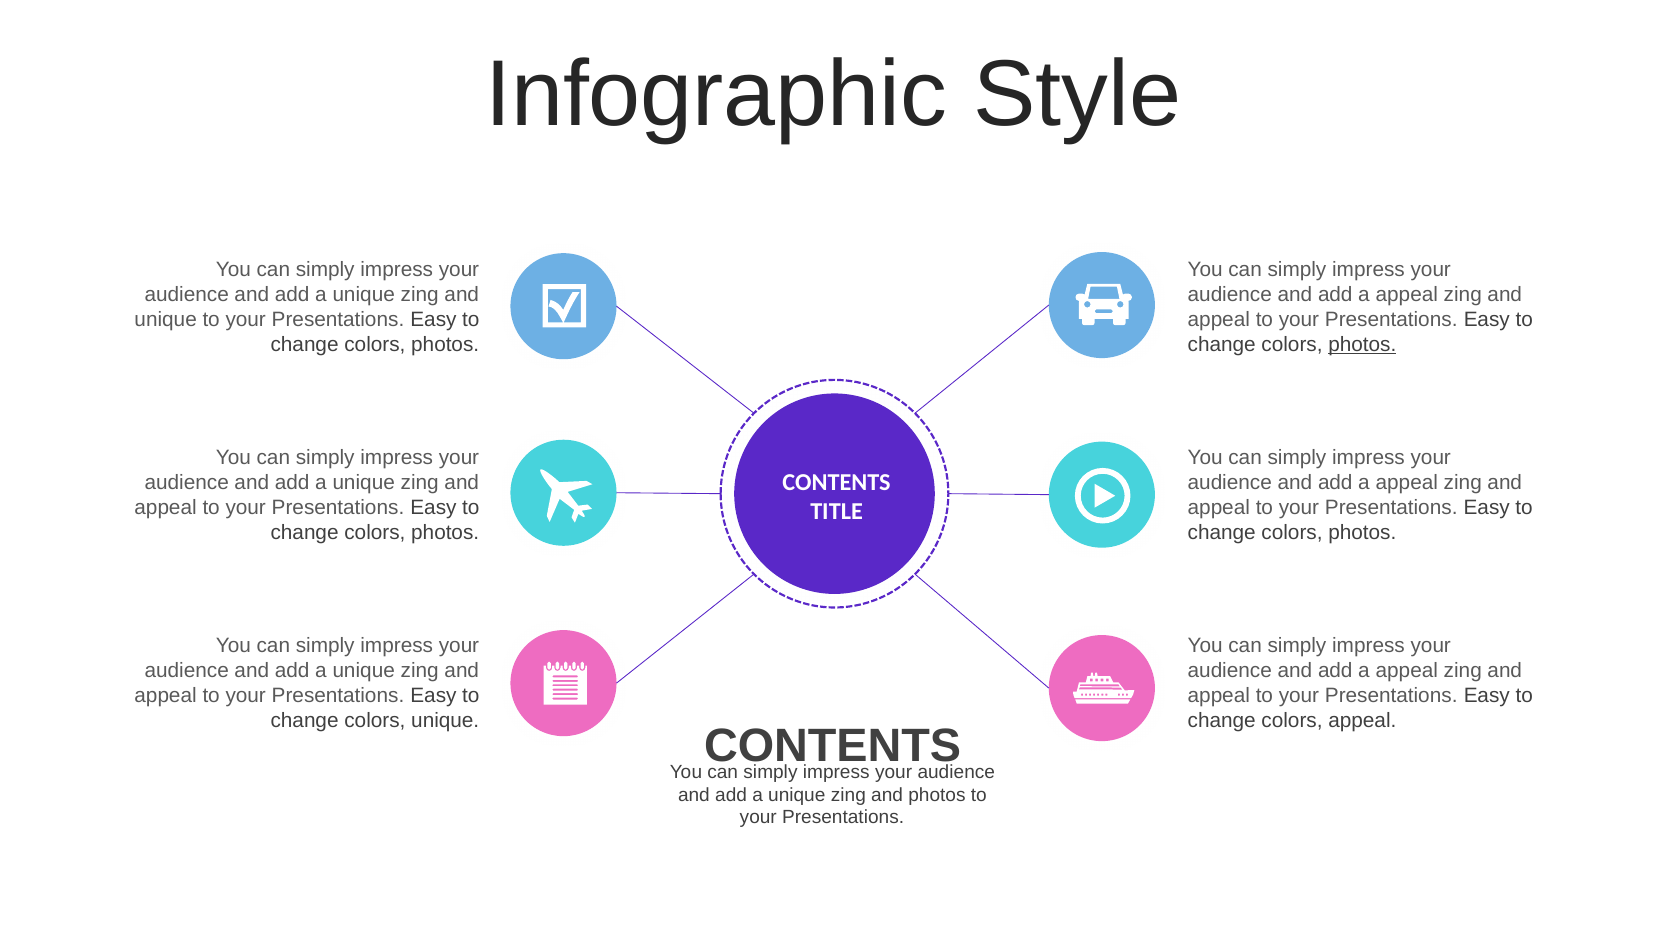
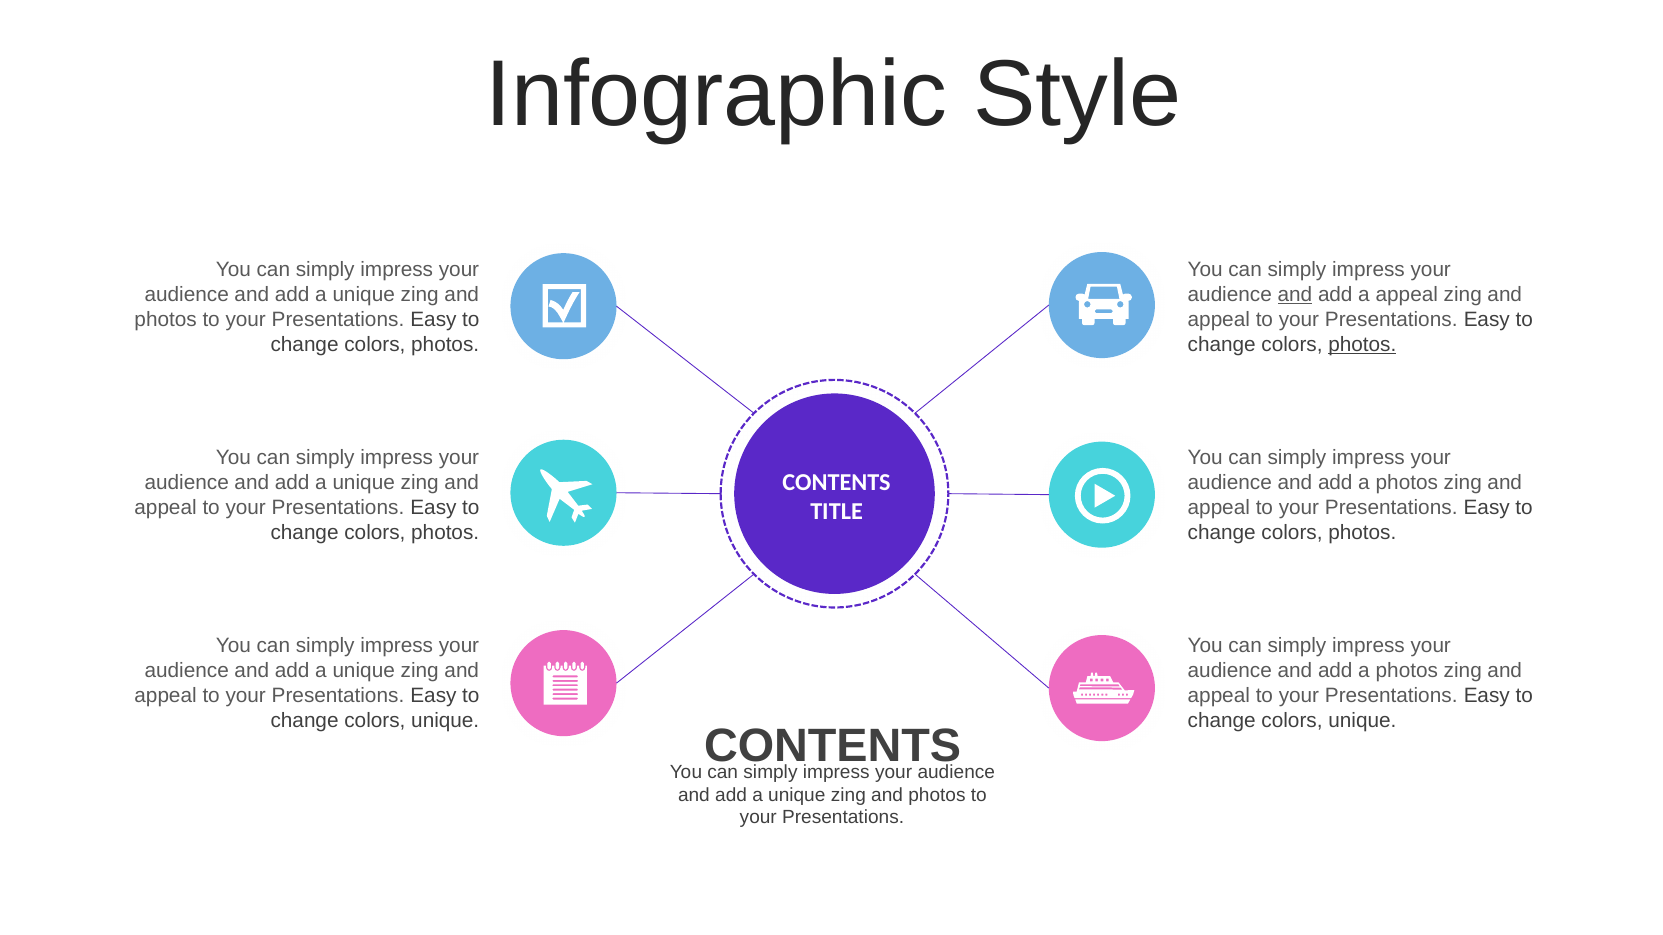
and underline: none -> present (1295, 295)
unique: unique -> photos (166, 320)
appeal: appeal -> photos (1407, 483)
appeal: appeal -> photos (1407, 671)
appeal: appeal -> unique (1362, 721)
